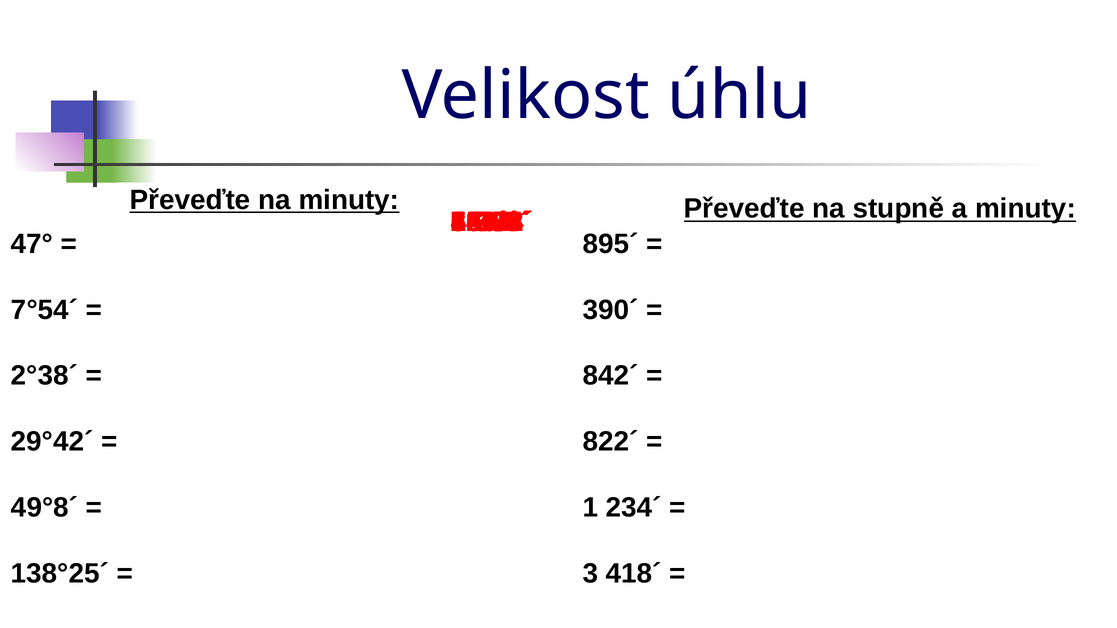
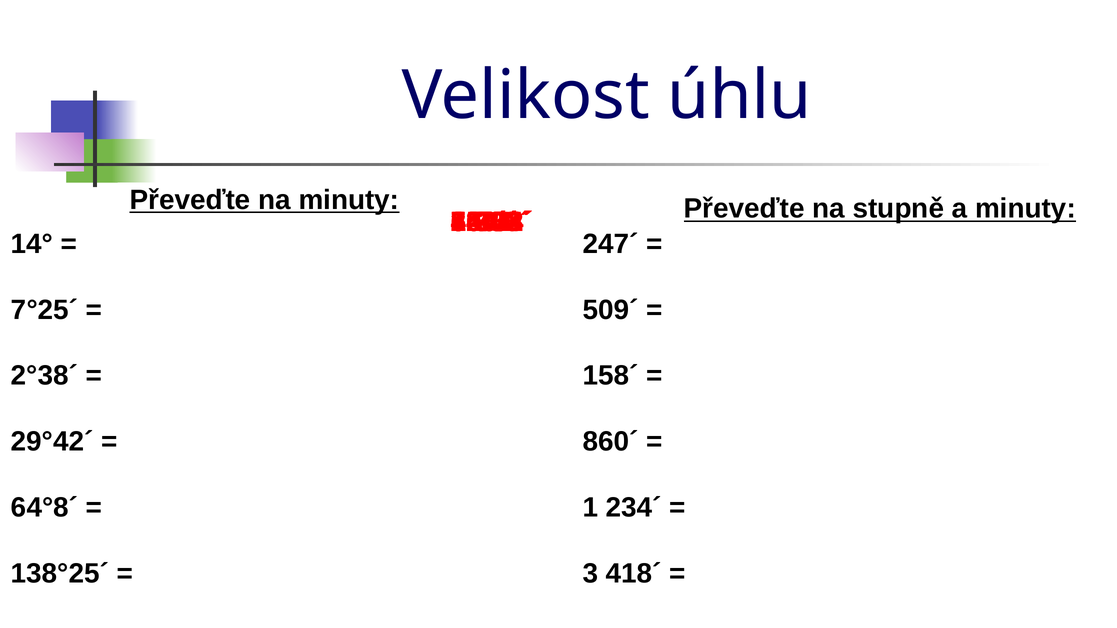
47°: 47° -> 14° (32, 244)
895´: 895´ -> 247´ (611, 244)
7°54´: 7°54´ -> 7°25´ (44, 310)
390´: 390´ -> 509´ (611, 310)
842´: 842´ -> 158´ (611, 376)
822´: 822´ -> 860´ (611, 442)
49°8´: 49°8´ -> 64°8´ (44, 508)
